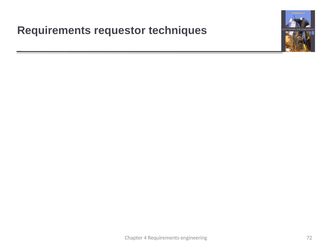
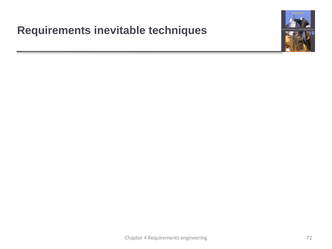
requestor: requestor -> inevitable (120, 31)
